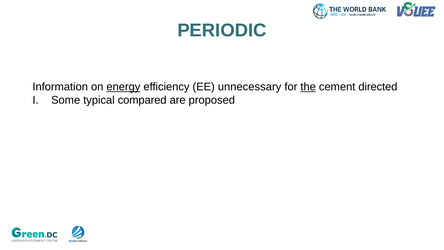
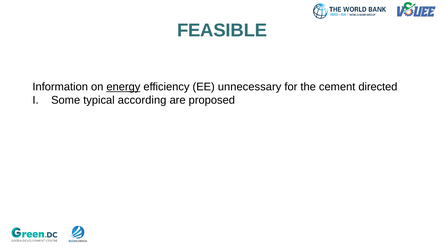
PERIODIC: PERIODIC -> FEASIBLE (222, 30)
the underline: present -> none (308, 87)
compared: compared -> according (142, 100)
